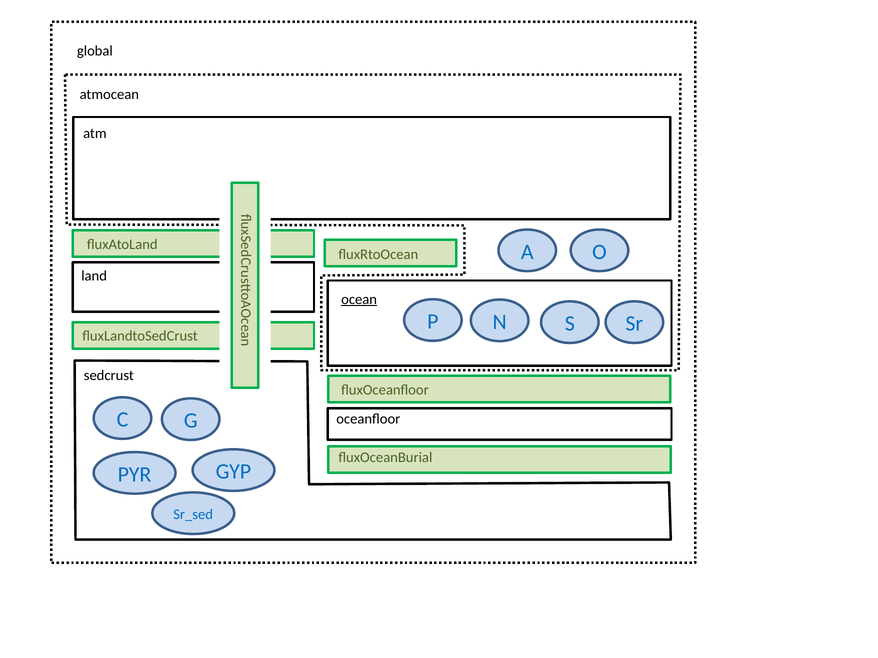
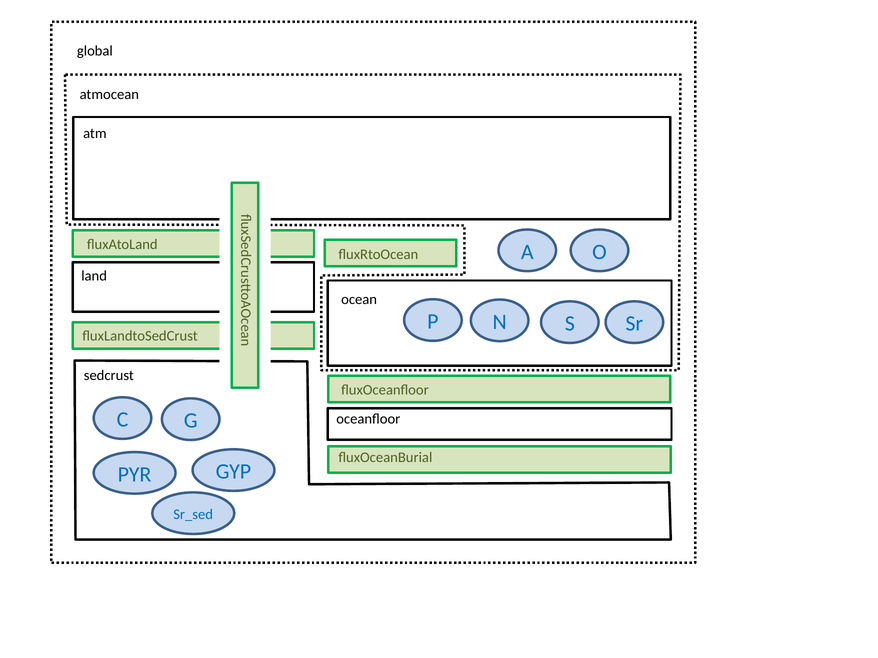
ocean underline: present -> none (359, 299)
